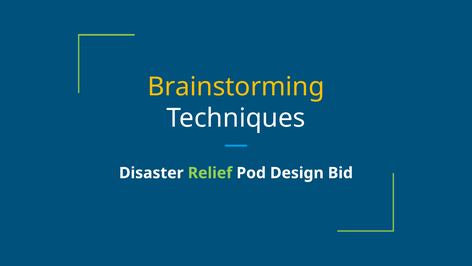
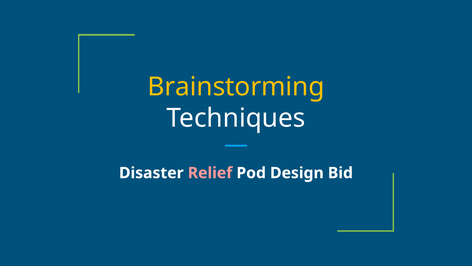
Relief colour: light green -> pink (210, 173)
